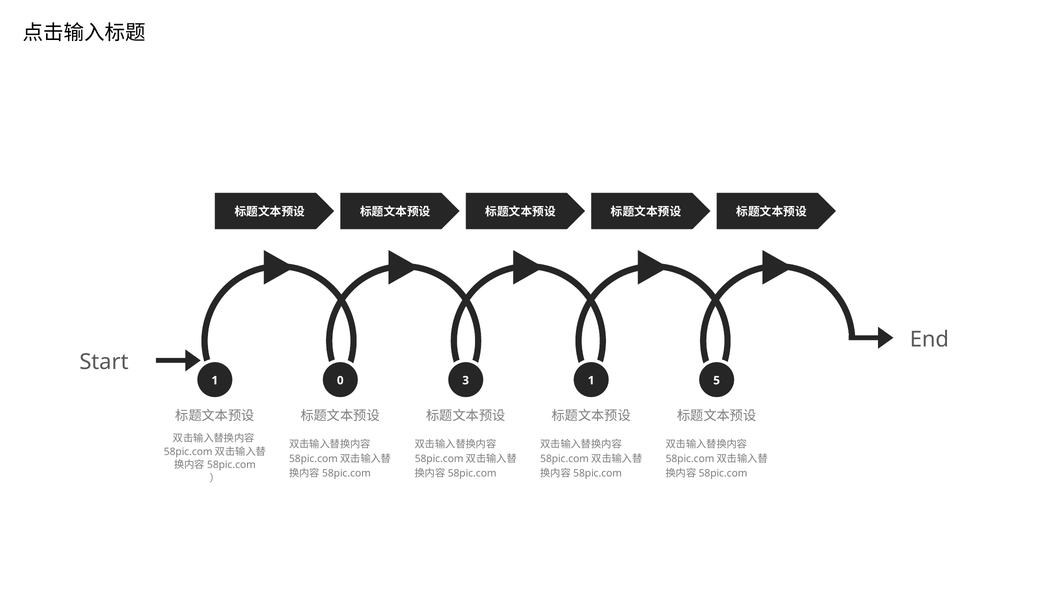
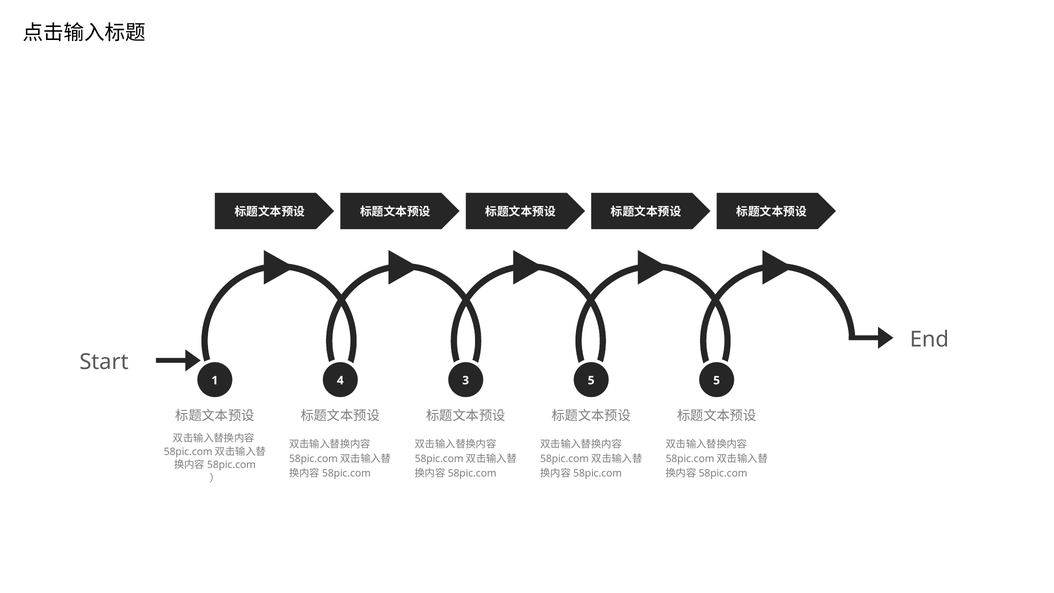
0: 0 -> 4 (340, 380)
3 1: 1 -> 5 (591, 380)
